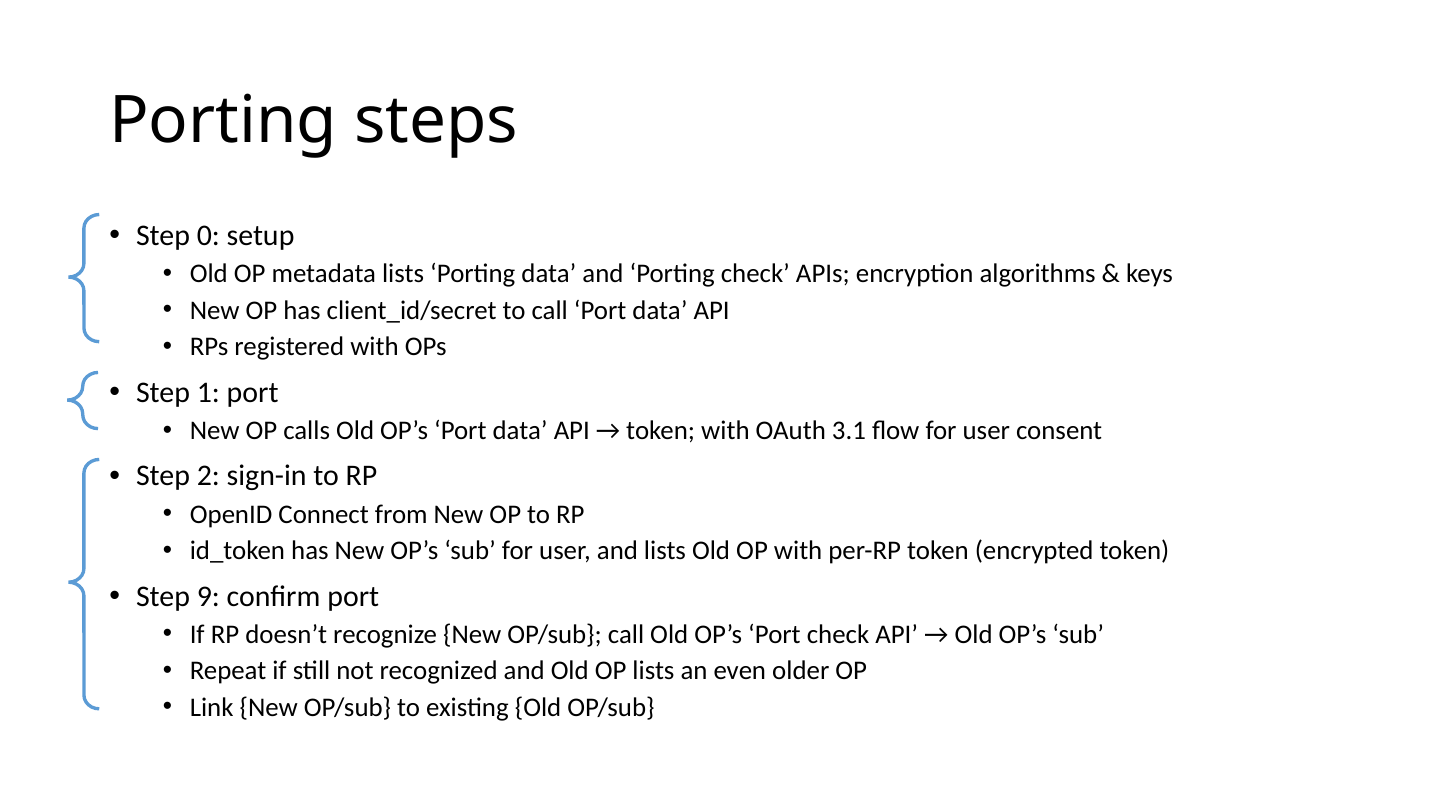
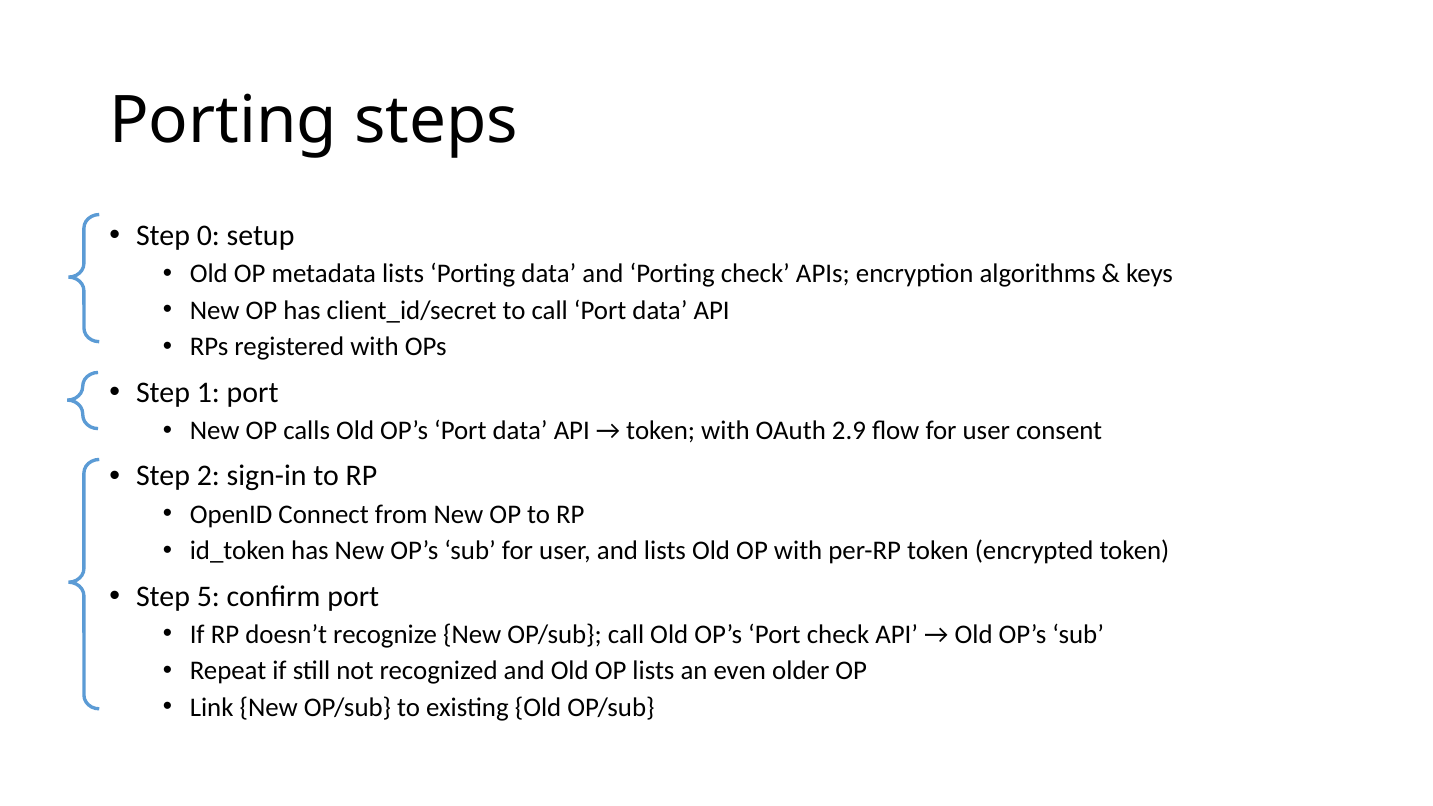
3.1: 3.1 -> 2.9 (849, 431)
9: 9 -> 5 (208, 596)
